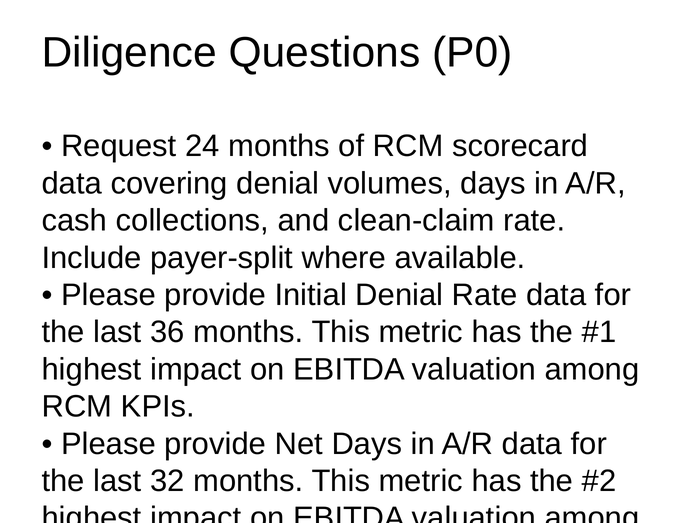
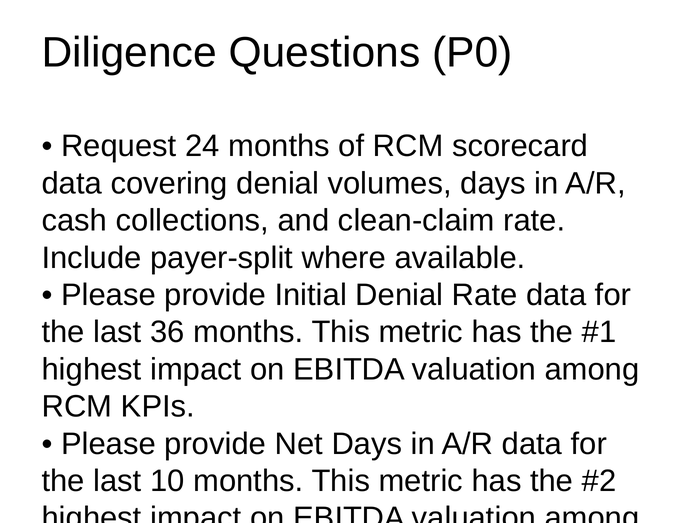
32: 32 -> 10 (167, 481)
